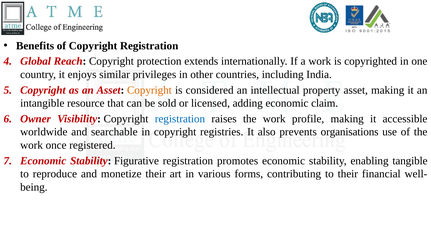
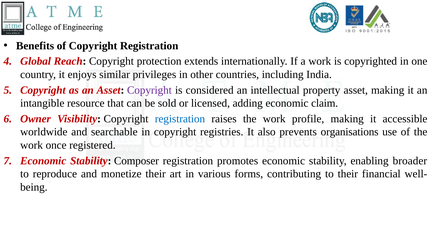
Copyright colour: orange -> purple (149, 90)
Figurative: Figurative -> Composer (137, 161)
tangible: tangible -> broader (410, 161)
